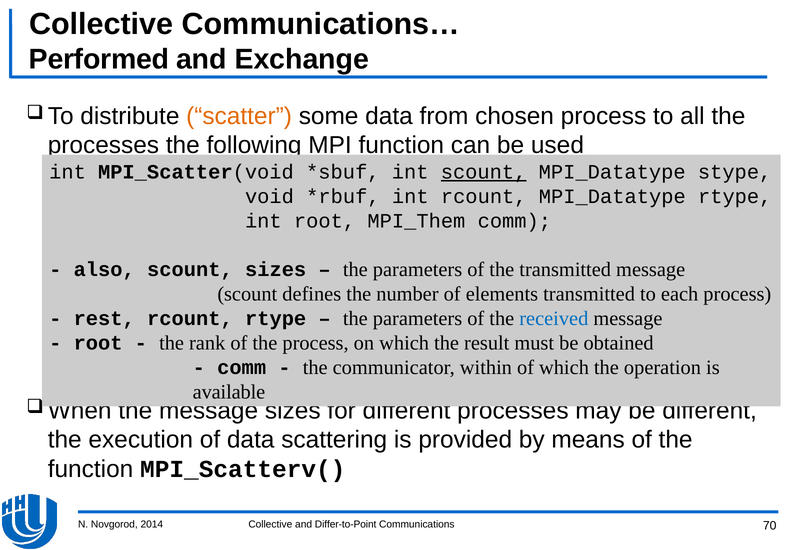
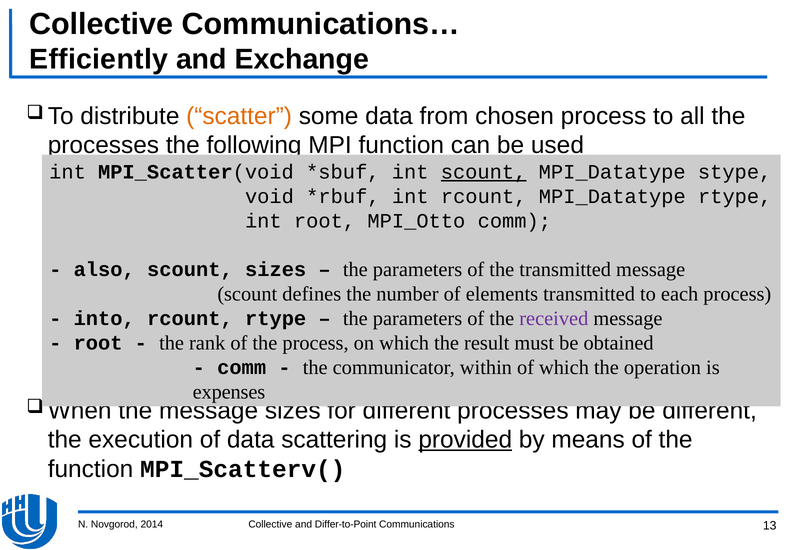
Performed: Performed -> Efficiently (99, 59)
MPI_Them: MPI_Them -> MPI_Otto (416, 221)
rest: rest -> into (104, 318)
received colour: blue -> purple (554, 318)
available: available -> expenses (229, 392)
provided underline: none -> present (465, 440)
70: 70 -> 13 (770, 526)
